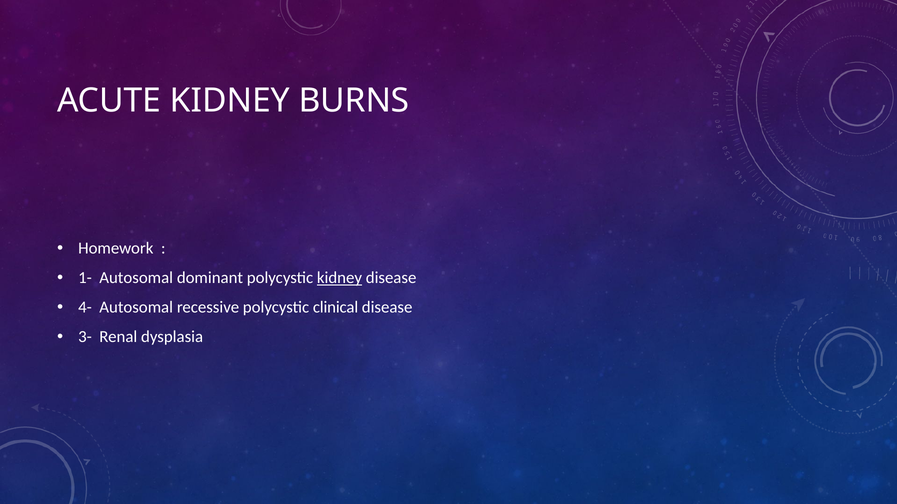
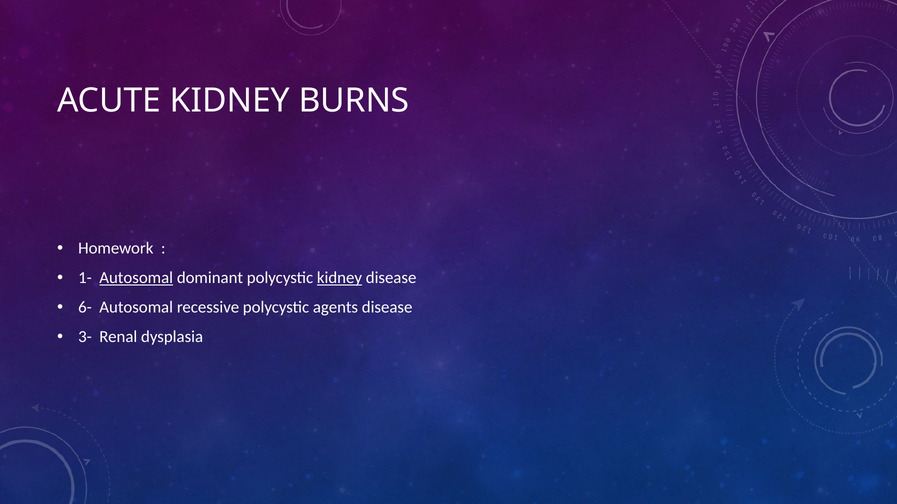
Autosomal underline: none -> present (136, 278)
4-: 4- -> 6- (85, 308)
clinical: clinical -> agents (336, 308)
